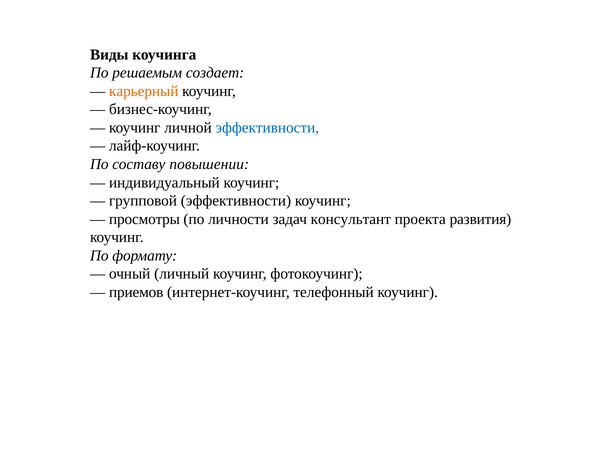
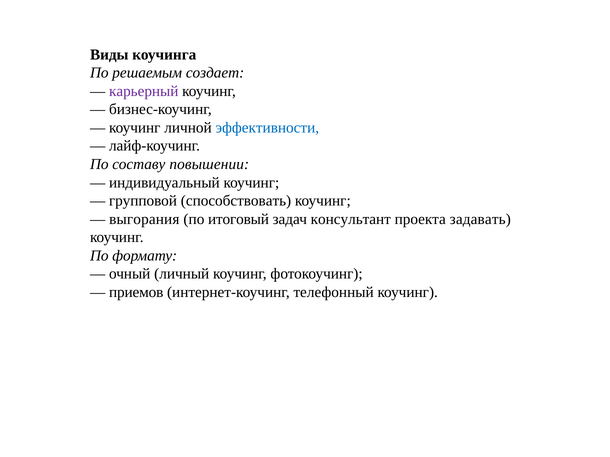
карьерный colour: orange -> purple (144, 91)
групповой эффективности: эффективности -> способствовать (236, 201)
просмотры: просмотры -> выгорания (144, 219)
личности: личности -> итоговый (239, 219)
развития: развития -> задавать (480, 219)
